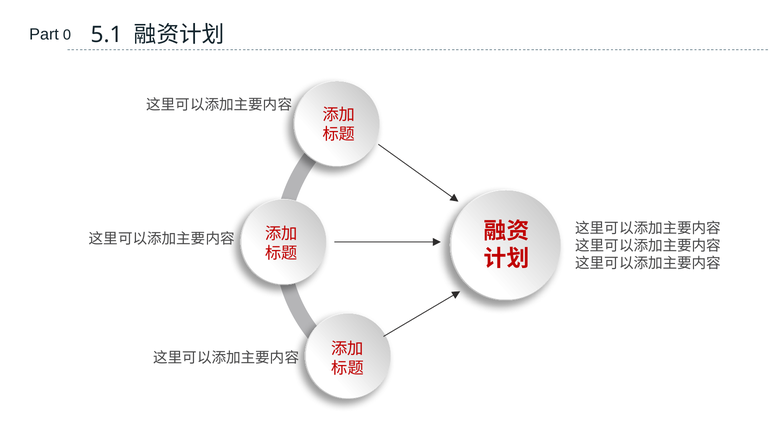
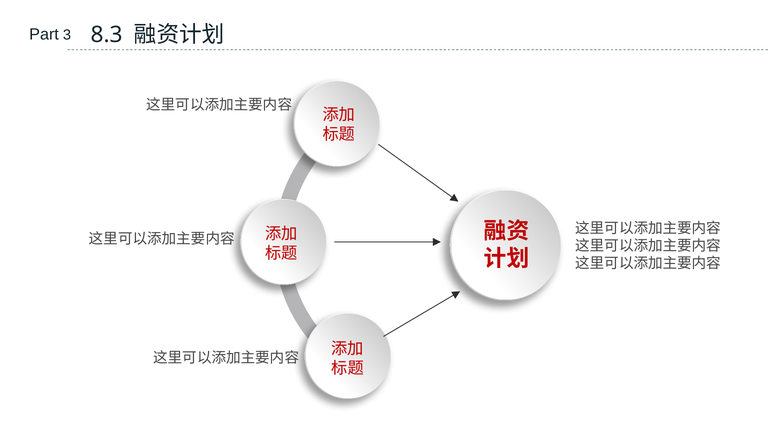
0: 0 -> 3 (67, 35)
5.1: 5.1 -> 8.3 (107, 35)
